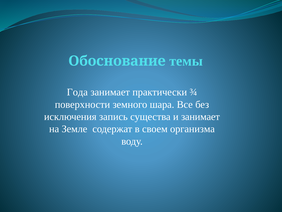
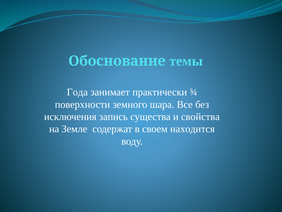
и занимает: занимает -> свойства (200, 116)
организма: организма -> находится (192, 129)
